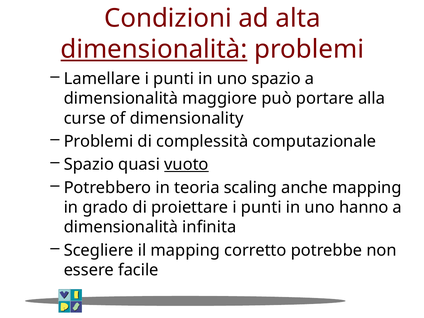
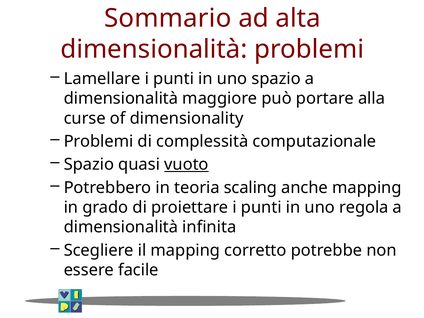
Condizioni: Condizioni -> Sommario (168, 18)
dimensionalità underline: present -> none (154, 49)
hanno: hanno -> regola (364, 207)
